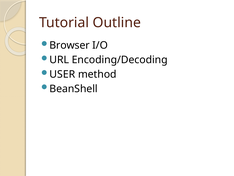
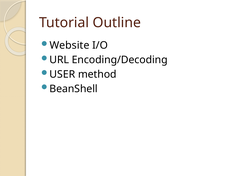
Browser: Browser -> Website (69, 45)
